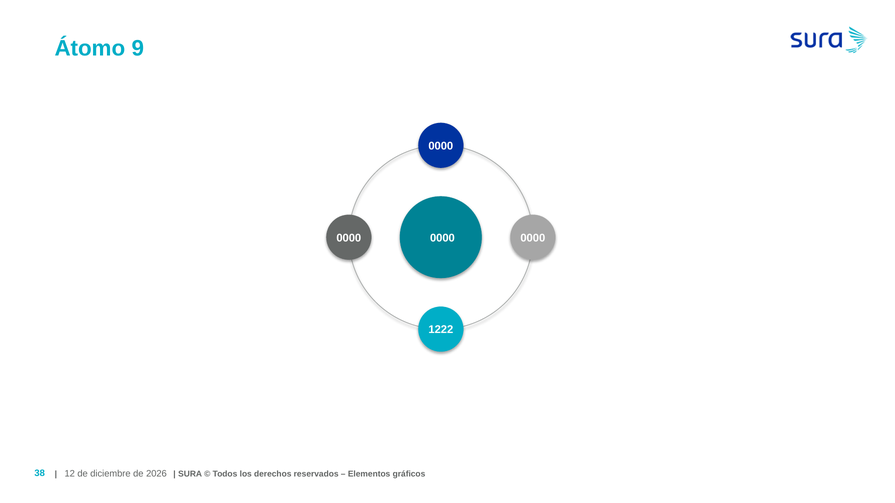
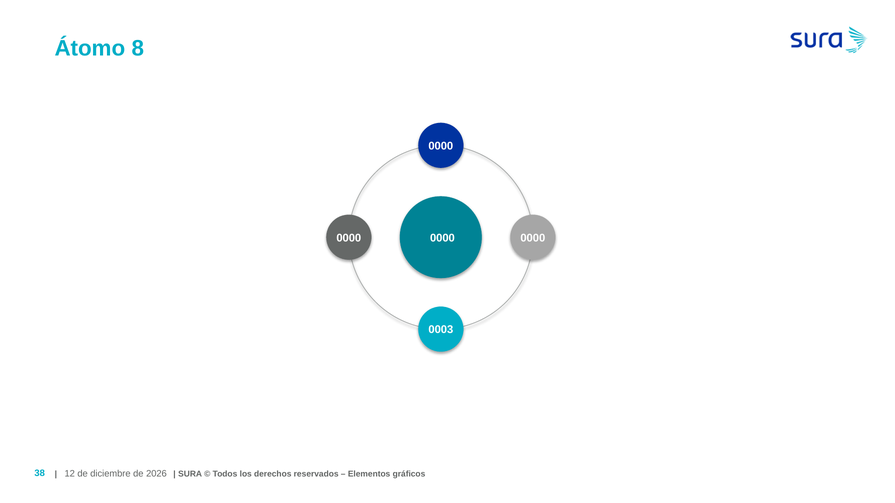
9: 9 -> 8 (138, 48)
1222: 1222 -> 0003 (441, 330)
